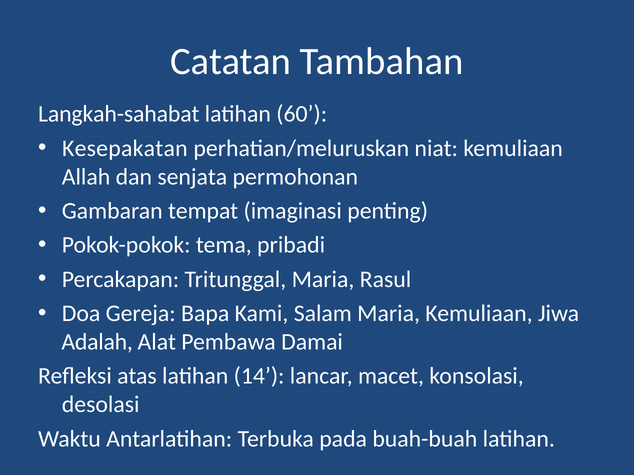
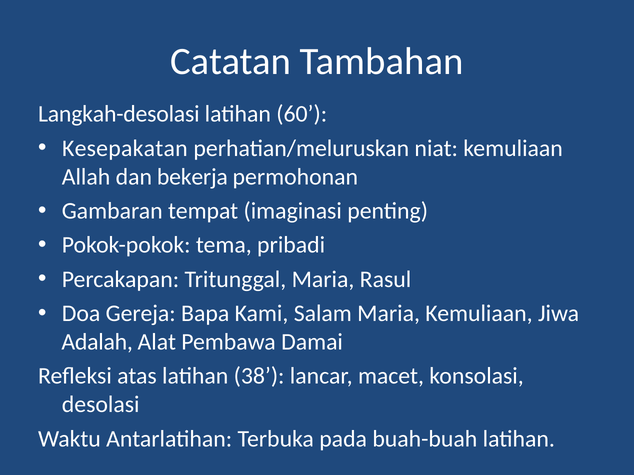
Langkah-sahabat: Langkah-sahabat -> Langkah-desolasi (119, 114)
senjata: senjata -> bekerja (192, 177)
14: 14 -> 38 (259, 376)
